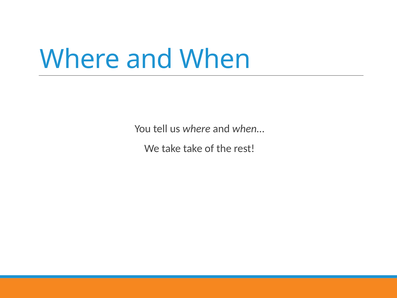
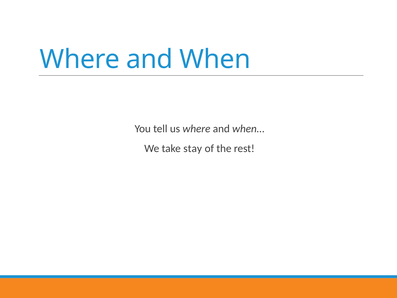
take take: take -> stay (193, 148)
